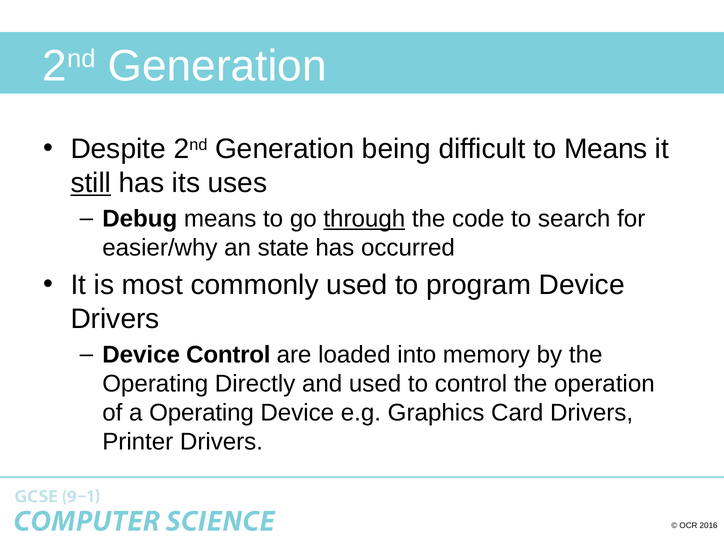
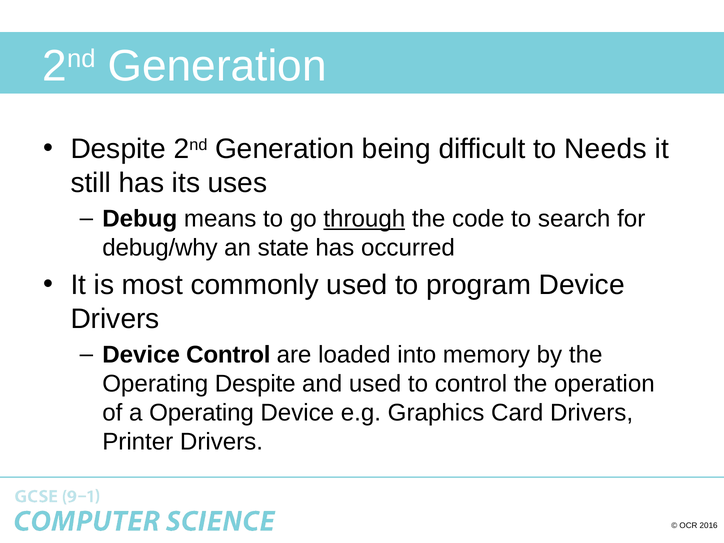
to Means: Means -> Needs (606, 149)
still underline: present -> none (91, 183)
easier/why: easier/why -> debug/why (160, 248)
Operating Directly: Directly -> Despite (255, 384)
